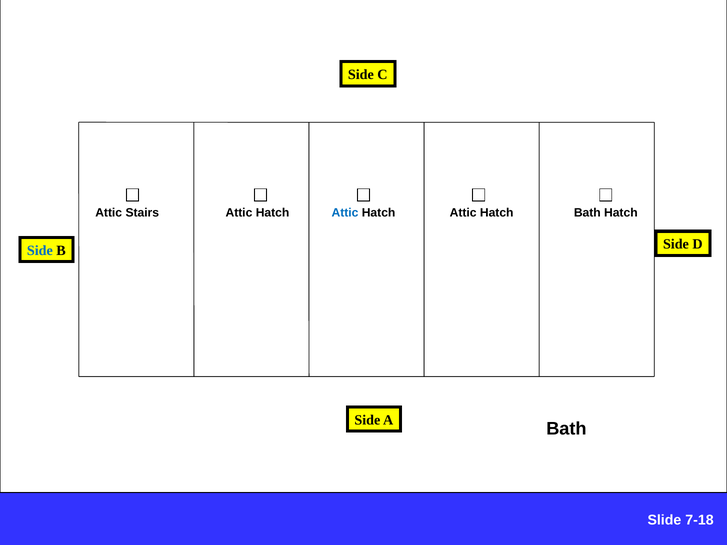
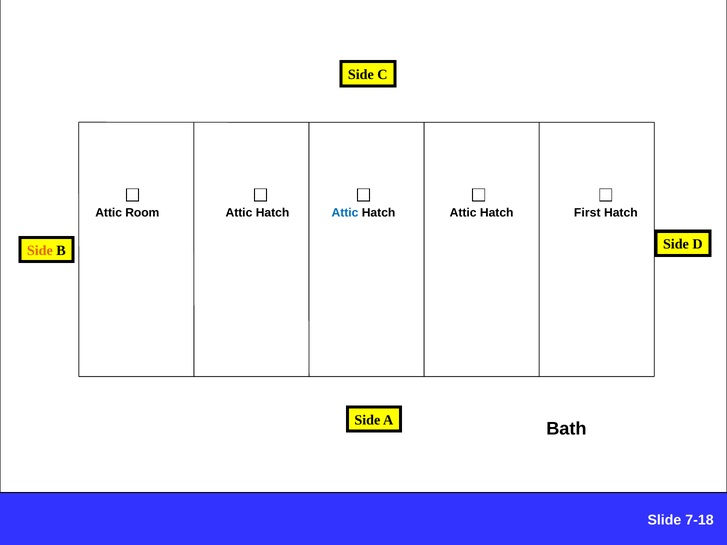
Stairs: Stairs -> Room (142, 213)
Hatch Bath: Bath -> First (587, 213)
Side colour: blue -> orange (40, 250)
